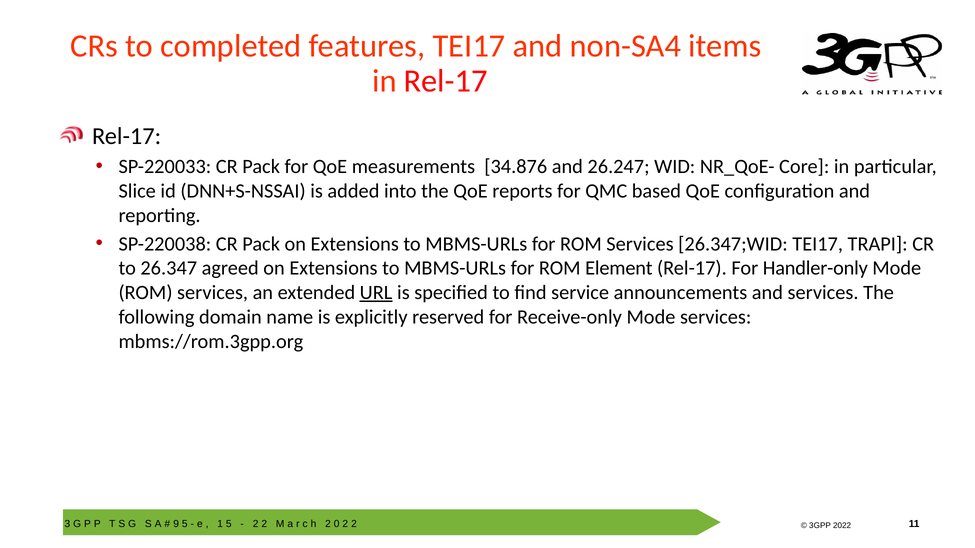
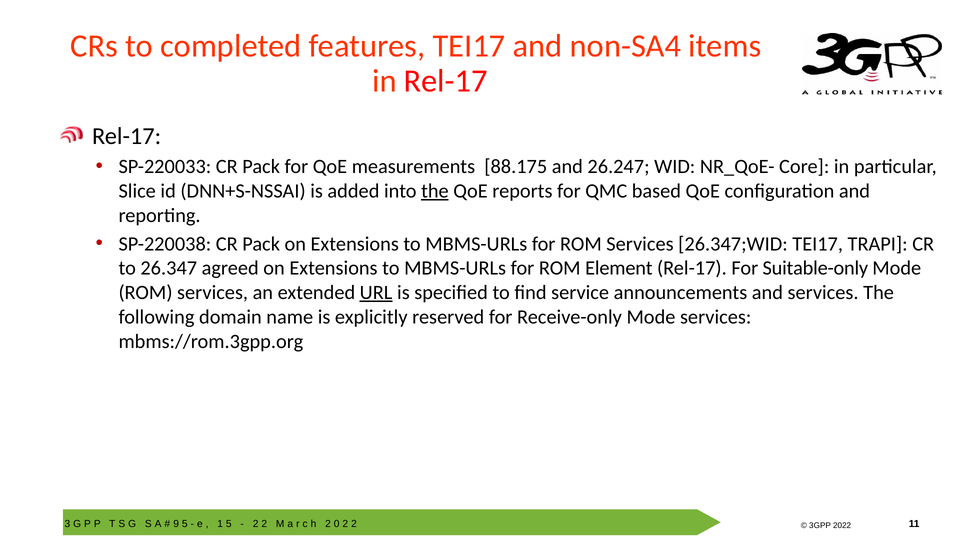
34.876: 34.876 -> 88.175 (516, 167)
the underline: none -> present (435, 191)
Handler-only: Handler-only -> Suitable-only (815, 268)
